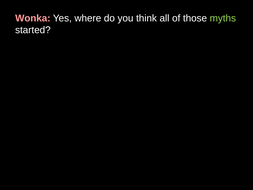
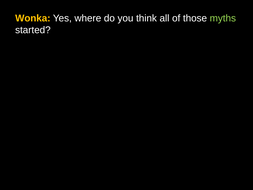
Wonka colour: pink -> yellow (33, 18)
